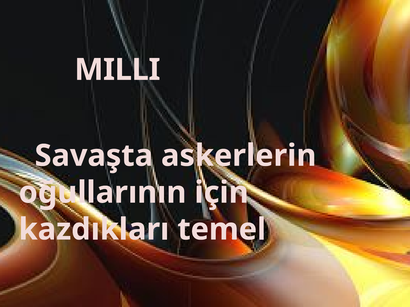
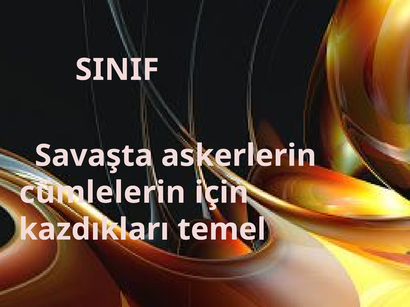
MILLI: MILLI -> SINIF (117, 70)
oğullarının: oğullarının -> cümlelerin (102, 193)
